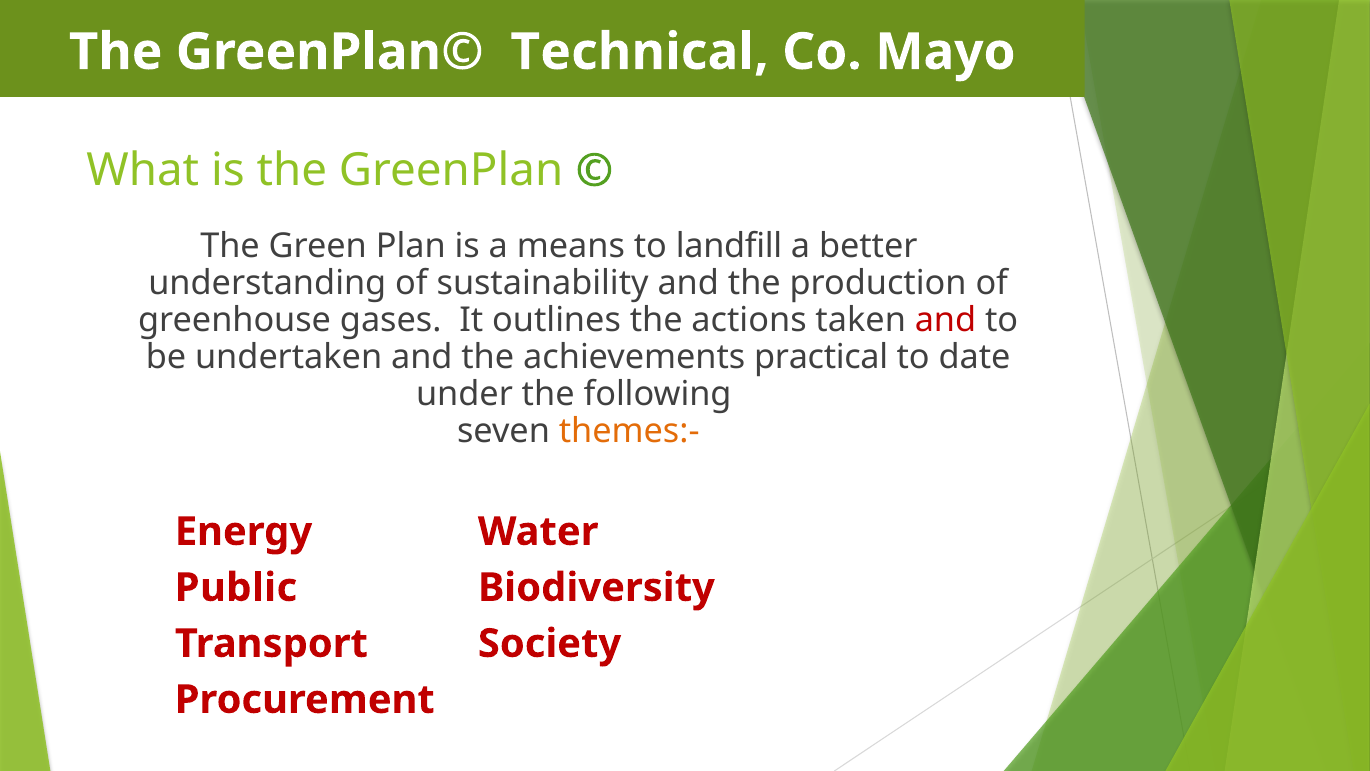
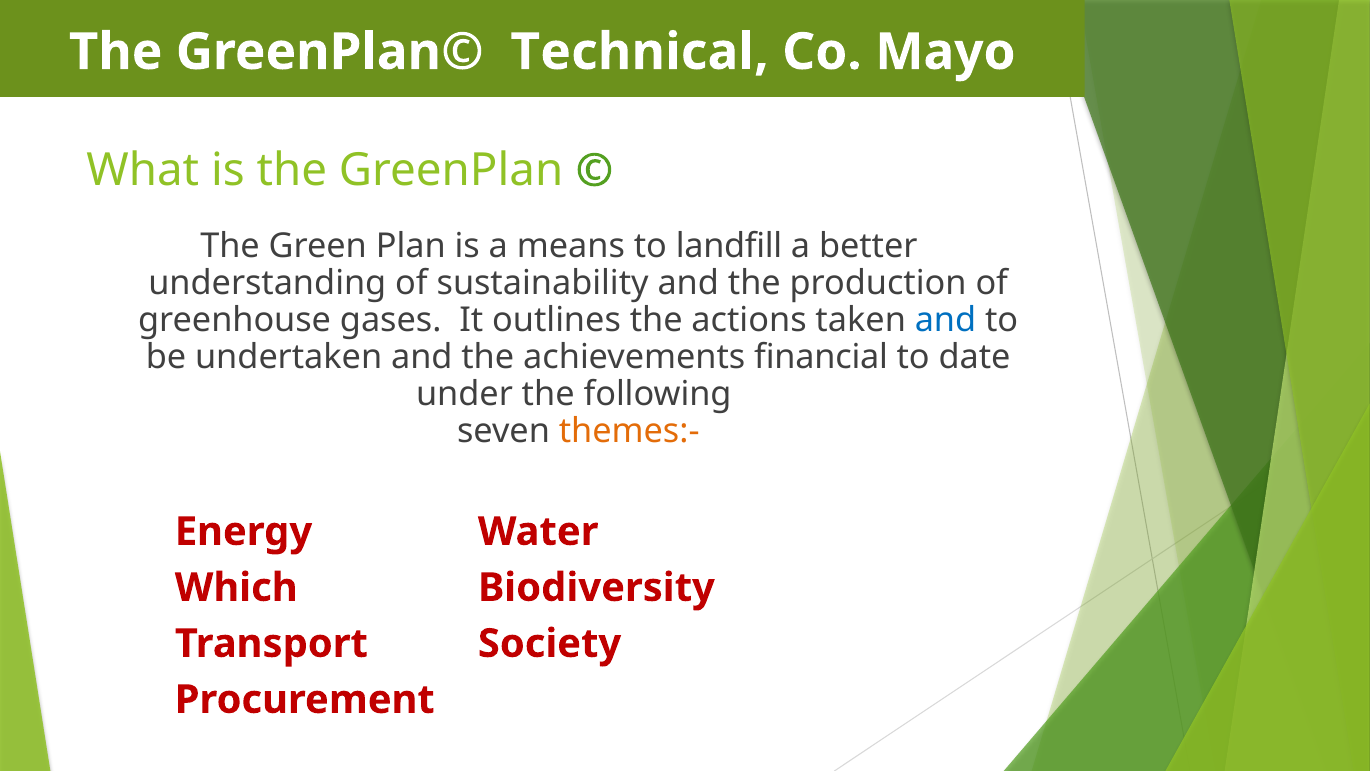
and colour: red -> blue (946, 320)
practical: practical -> financial (821, 357)
Public: Public -> Which (236, 587)
